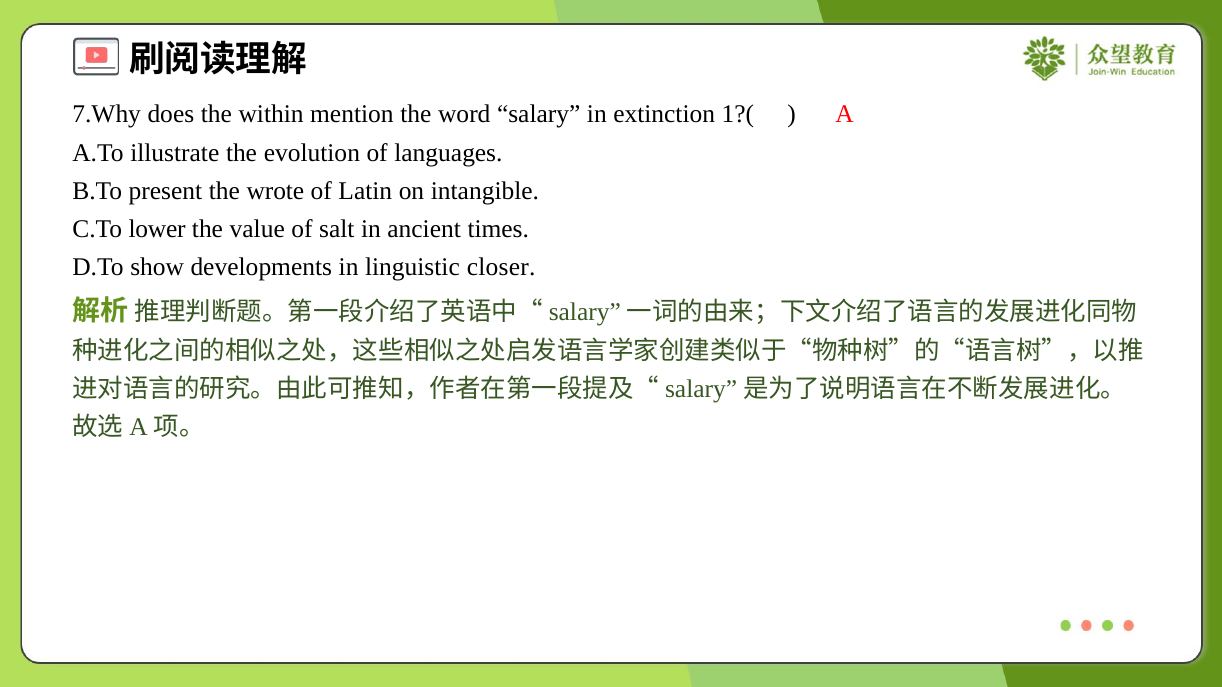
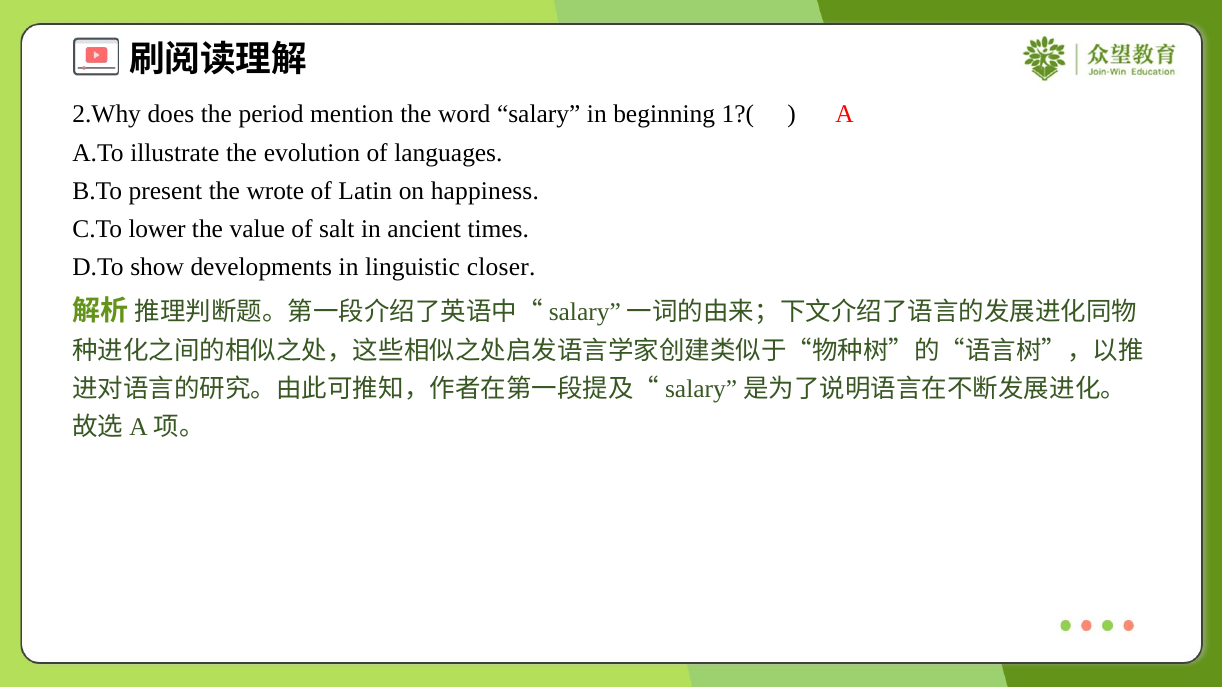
7.Why: 7.Why -> 2.Why (107, 114)
within: within -> period (271, 114)
extinction: extinction -> beginning (664, 114)
intangible: intangible -> happiness (485, 191)
